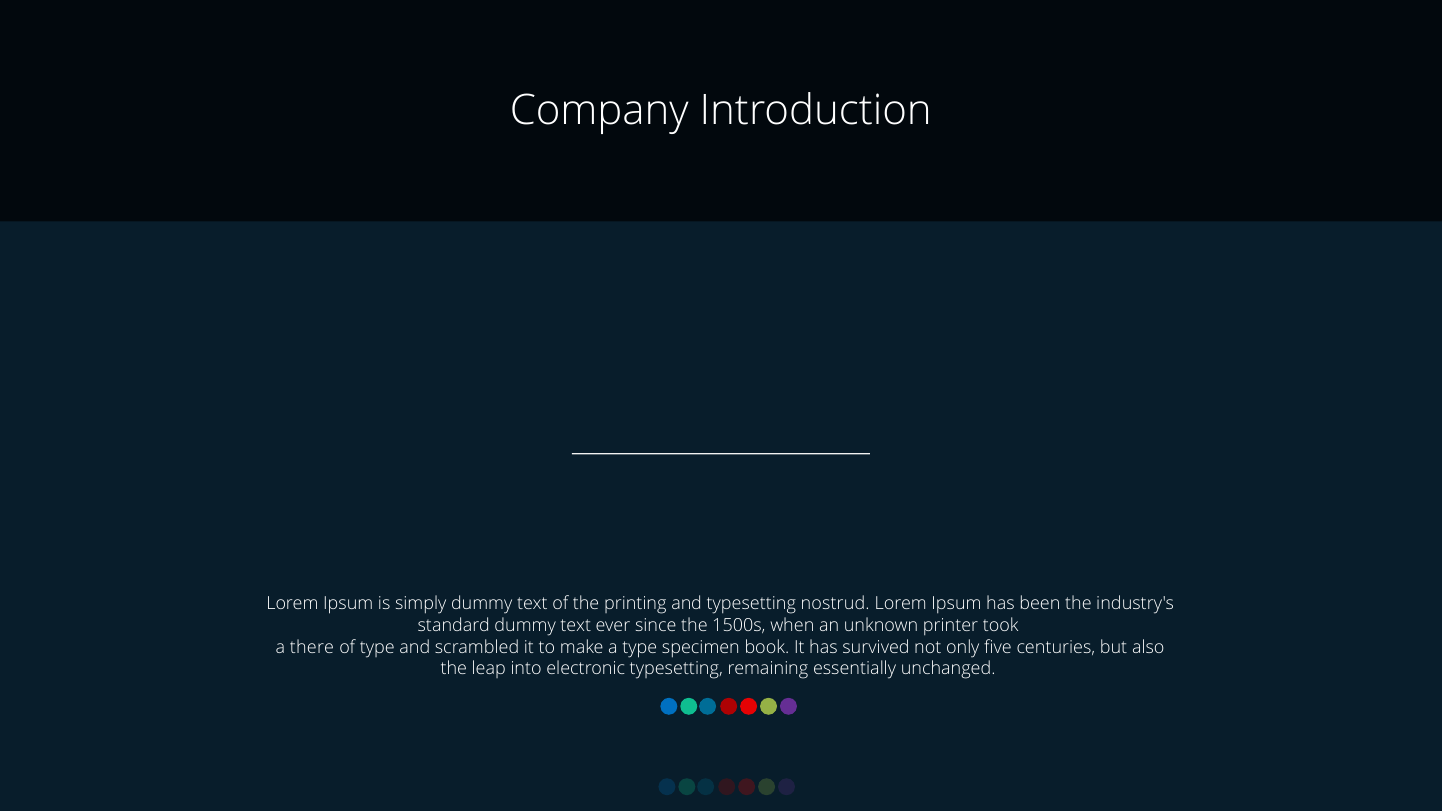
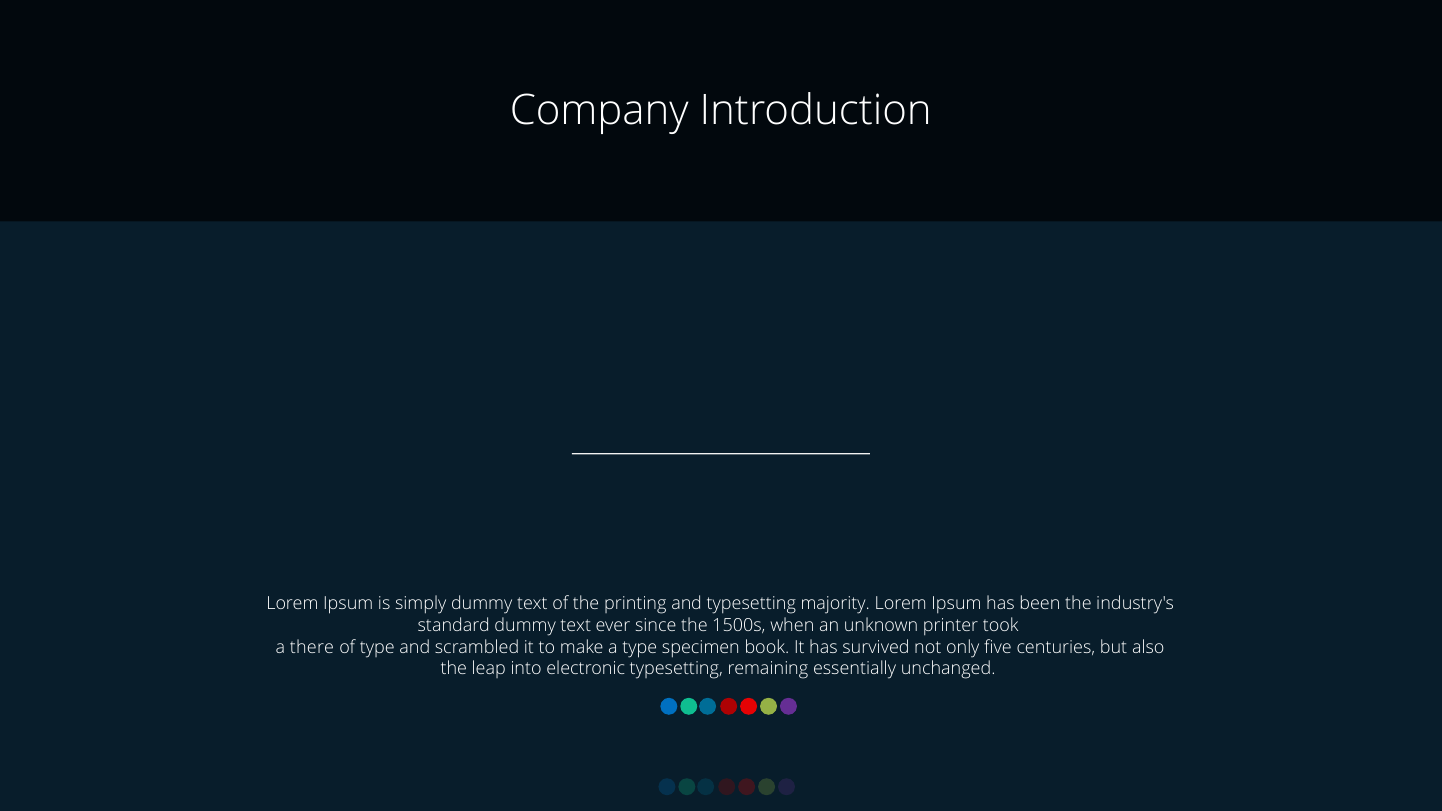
nostrud: nostrud -> majority (835, 604)
